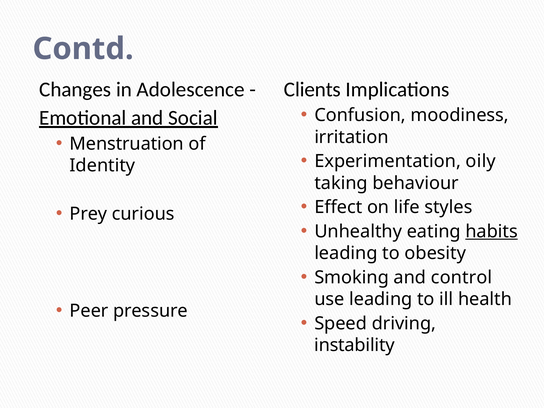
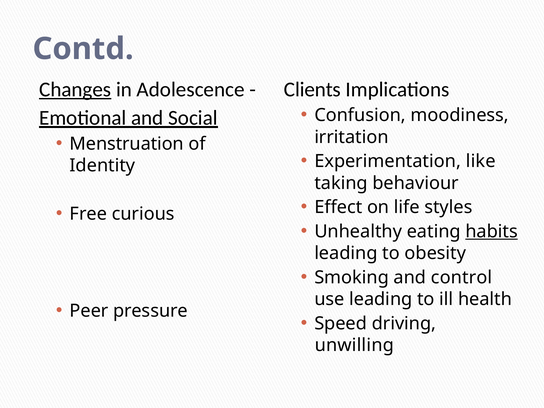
Changes underline: none -> present (75, 89)
oily: oily -> like (481, 161)
Prey: Prey -> Free (88, 214)
instability: instability -> unwilling (354, 345)
